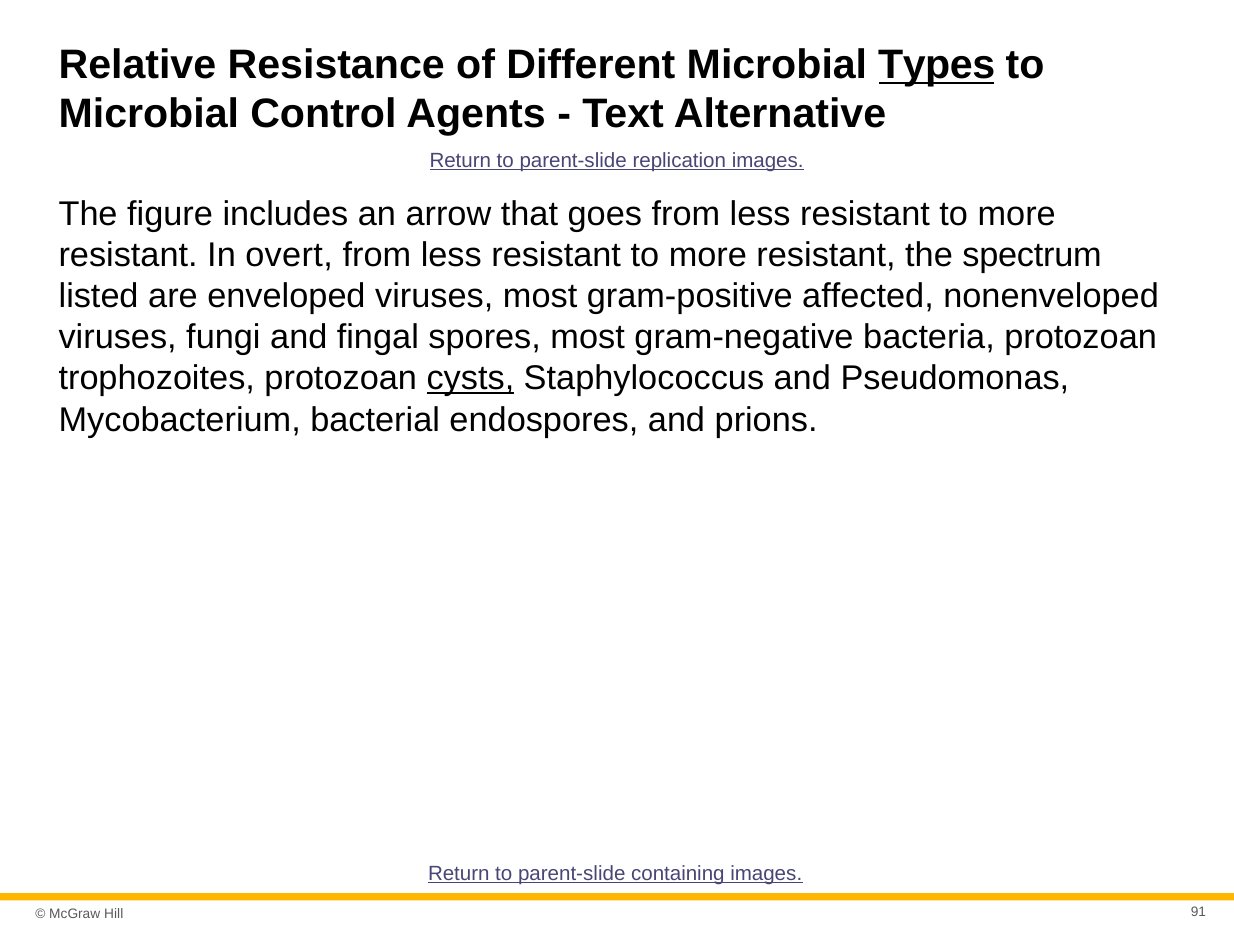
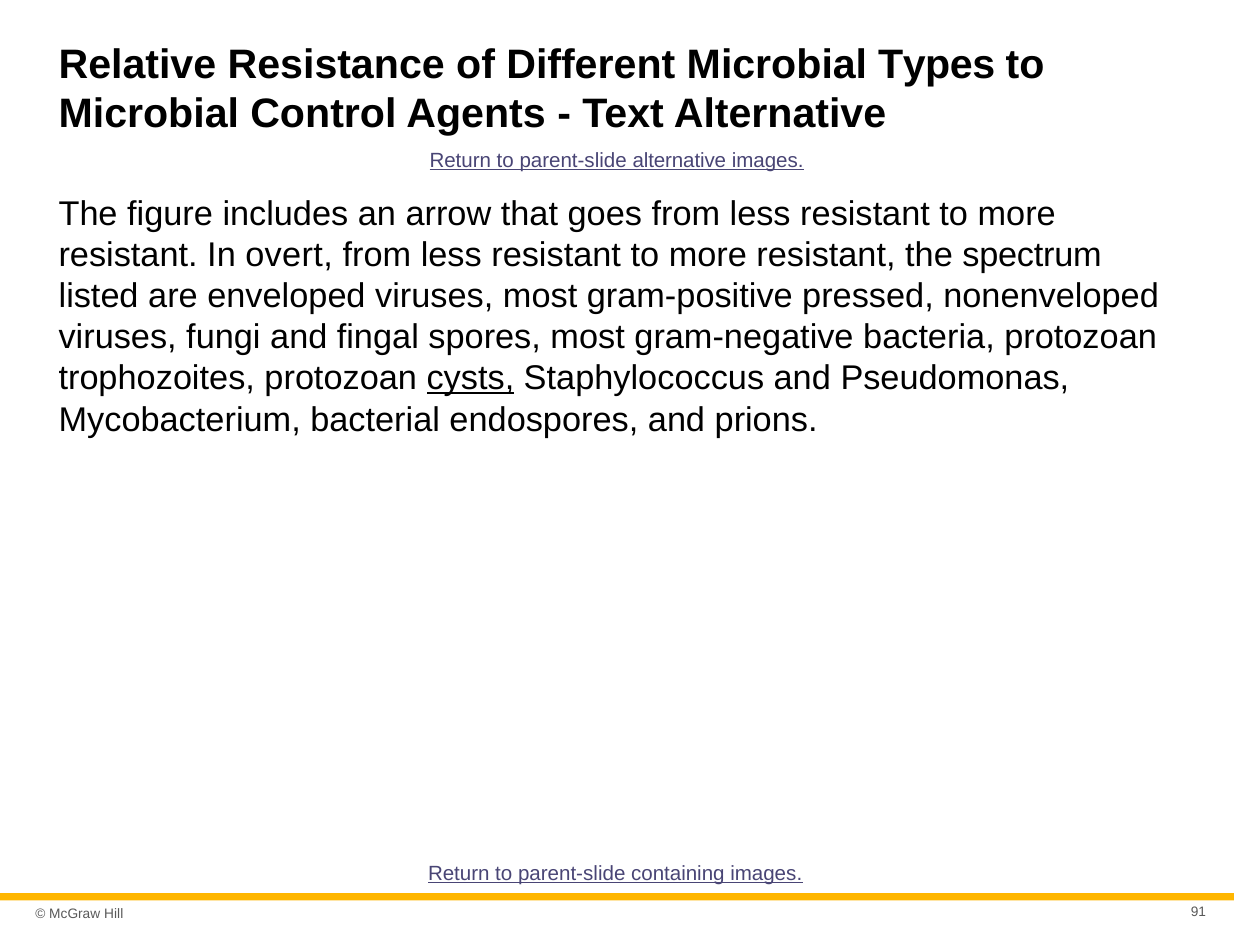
Types underline: present -> none (937, 65)
parent-slide replication: replication -> alternative (679, 161)
affected: affected -> pressed (868, 297)
